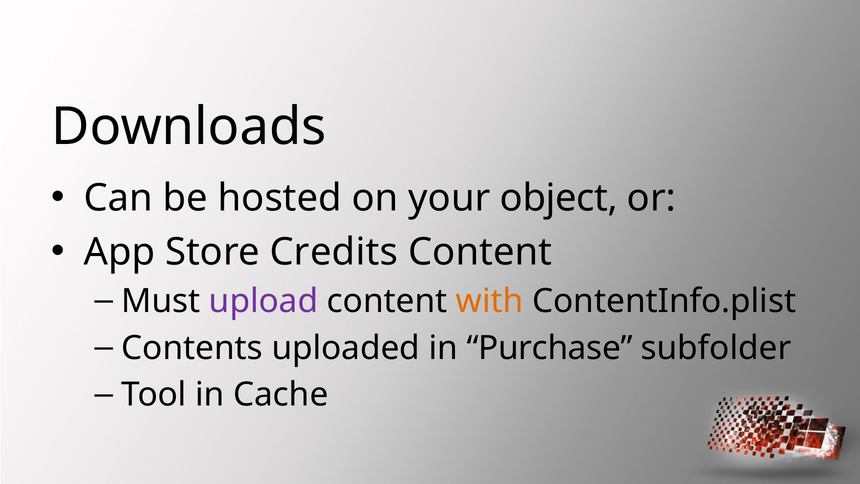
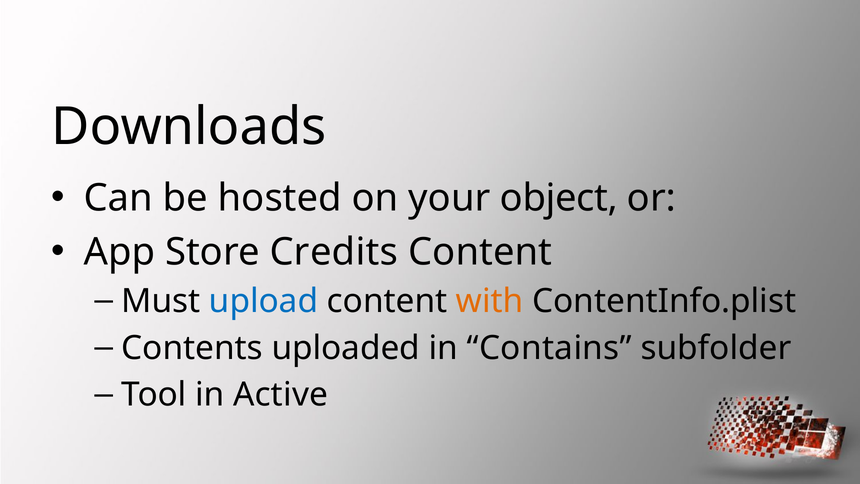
upload colour: purple -> blue (264, 301)
Purchase: Purchase -> Contains (549, 348)
Cache: Cache -> Active (281, 395)
